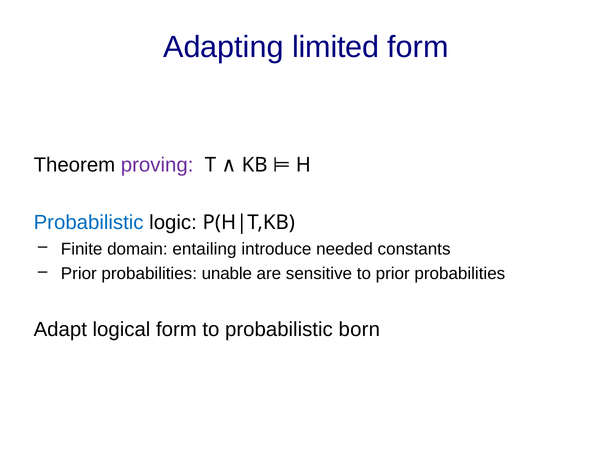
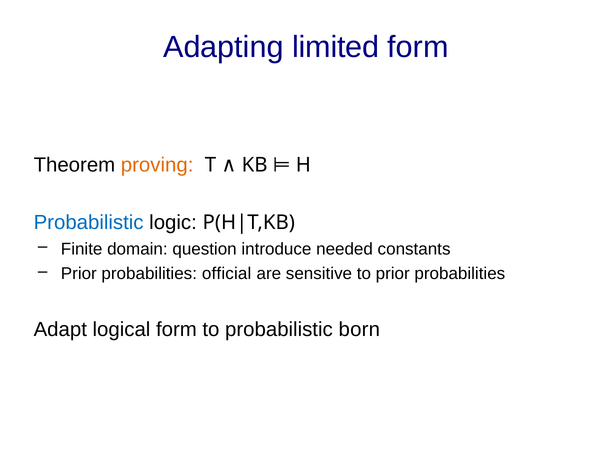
proving colour: purple -> orange (157, 165)
entailing: entailing -> question (205, 249)
unable: unable -> official (227, 274)
